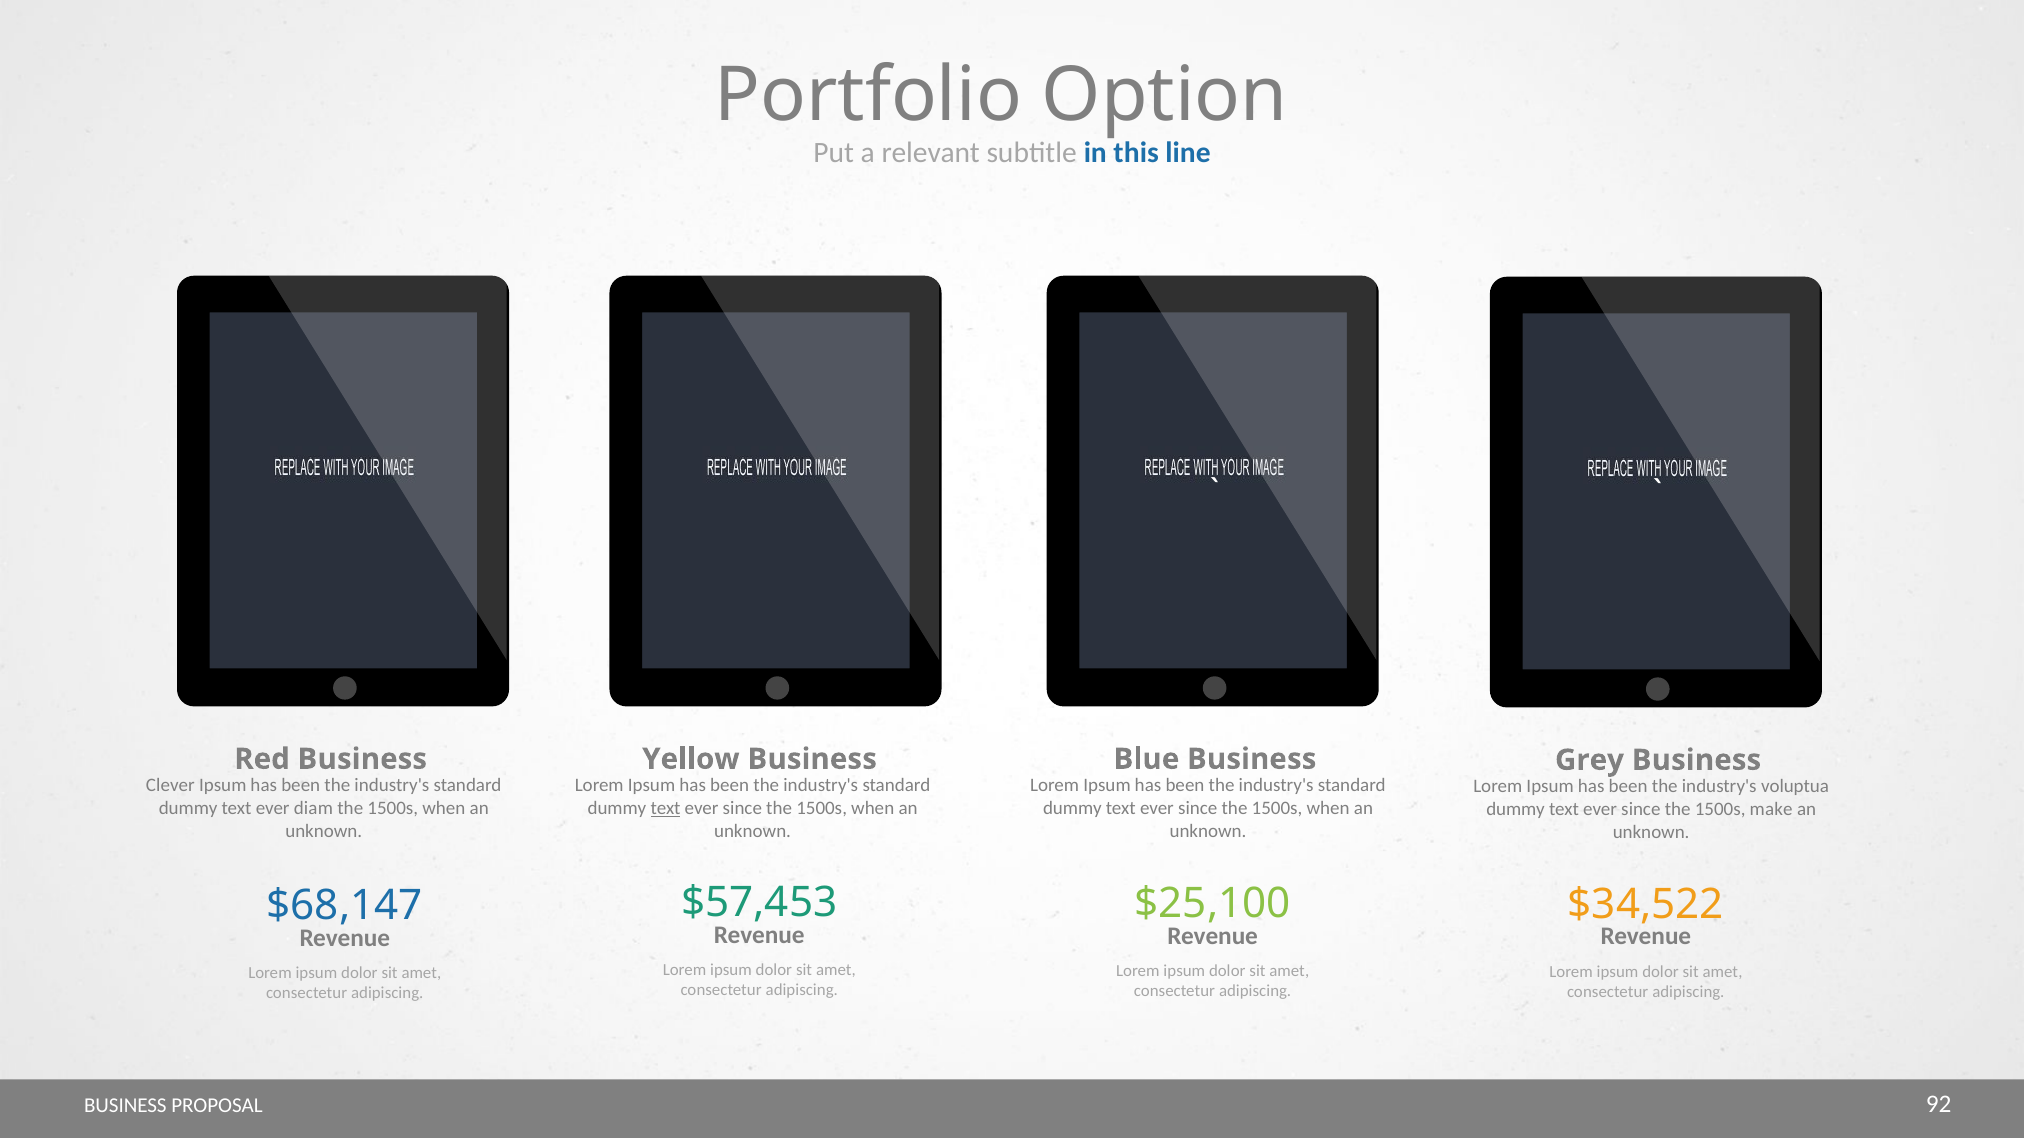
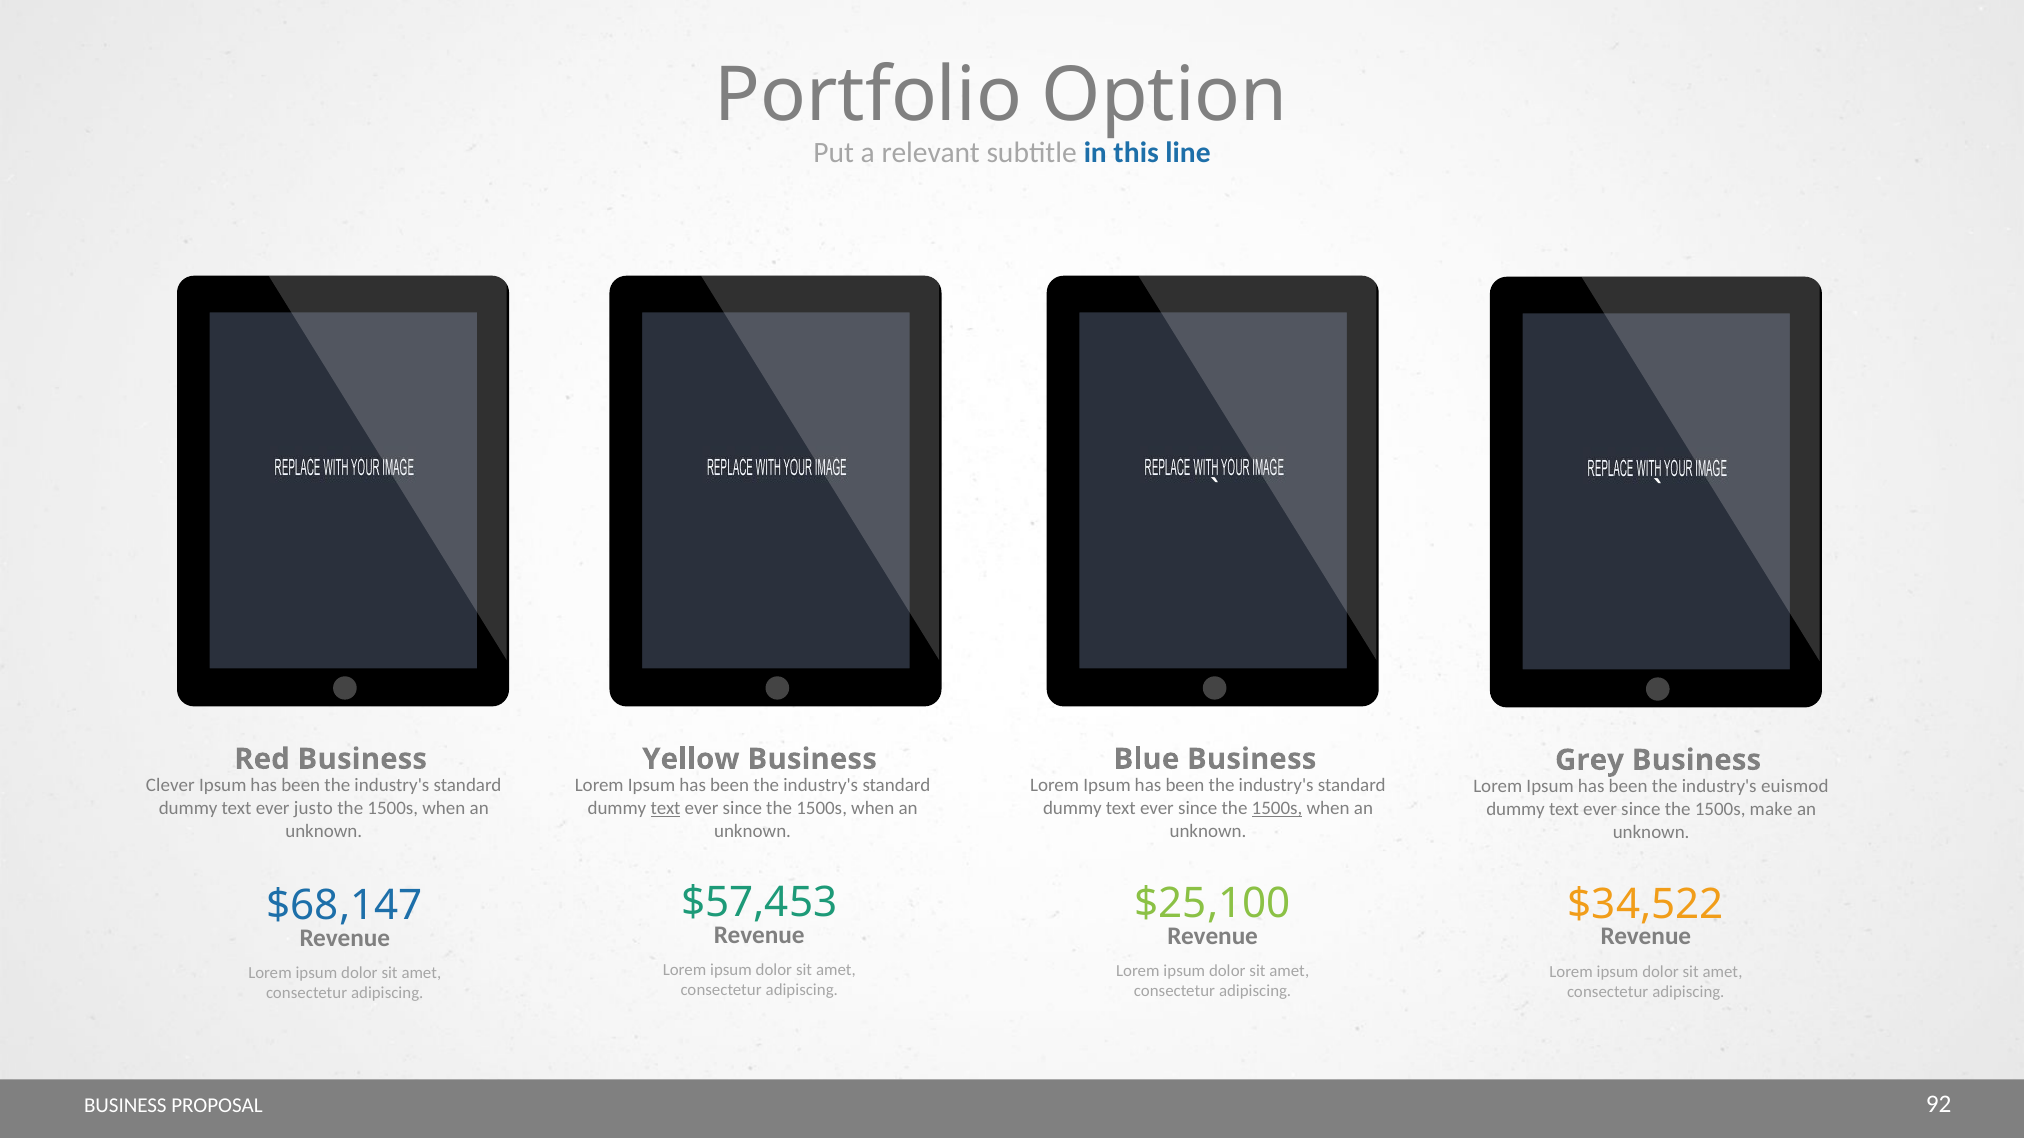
voluptua: voluptua -> euismod (1795, 787)
diam: diam -> justo (313, 809)
1500s underline: none -> present (1277, 809)
